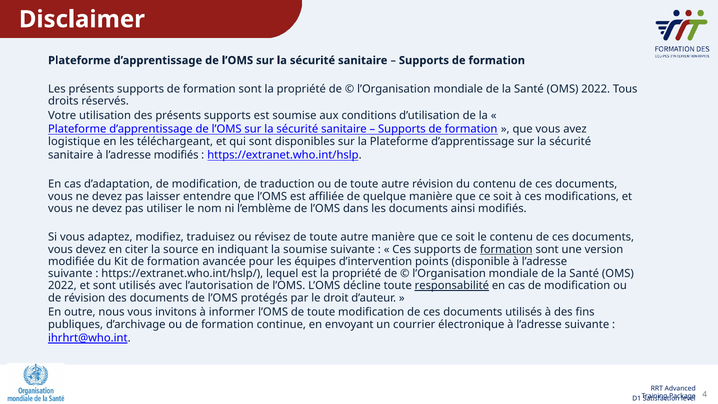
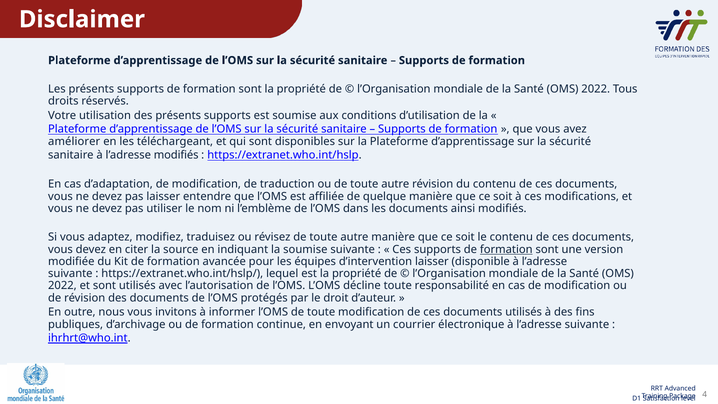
logistique: logistique -> améliorer (74, 142)
d’intervention points: points -> laisser (432, 261)
responsabilité underline: present -> none (452, 286)
